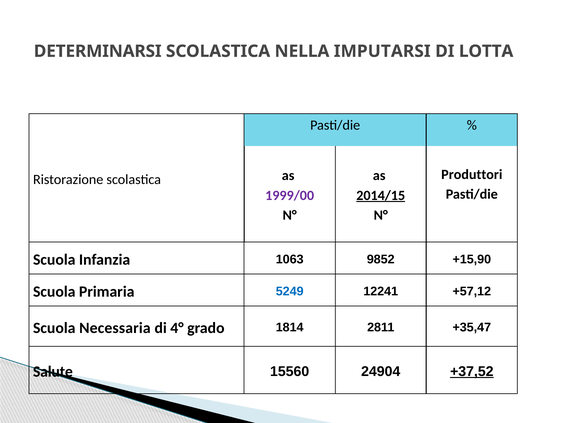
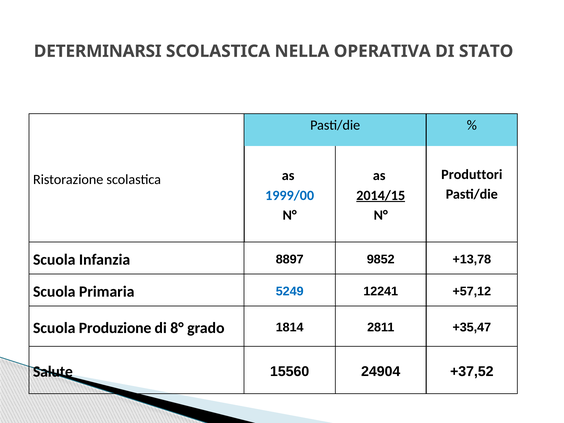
IMPUTARSI: IMPUTARSI -> OPERATIVA (382, 51)
LOTTA: LOTTA -> STATO (486, 51)
1999/00 colour: purple -> blue (290, 195)
1063: 1063 -> 8897 (290, 259)
+15,90: +15,90 -> +13,78 (472, 259)
Necessaria: Necessaria -> Produzione (115, 328)
4°: 4° -> 8° (177, 328)
+37,52 underline: present -> none (472, 371)
